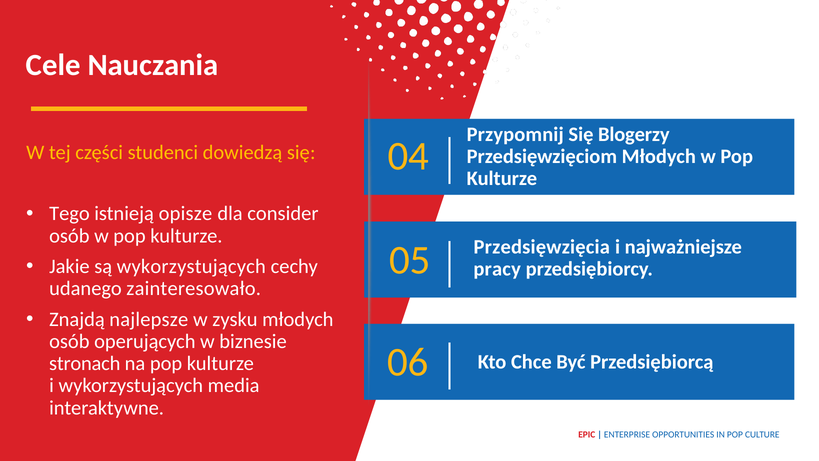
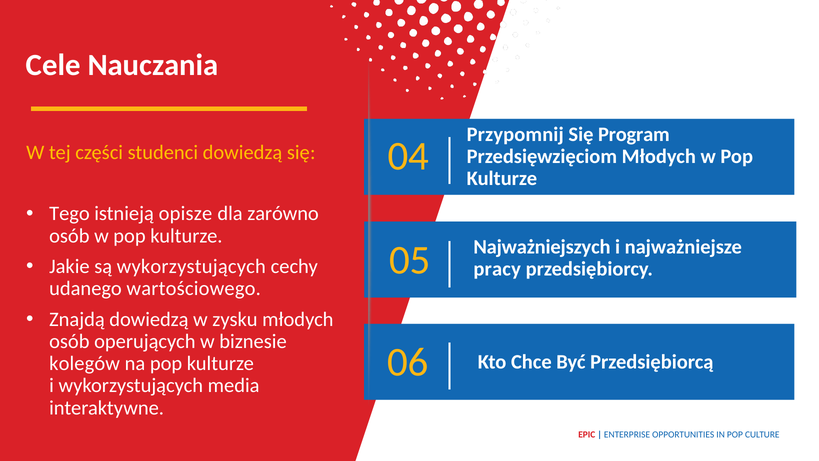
Blogerzy: Blogerzy -> Program (634, 134)
consider: consider -> zarówno (283, 214)
Przedsięwzięcia: Przedsięwzięcia -> Najważniejszych (542, 247)
zainteresowało: zainteresowało -> wartościowego (194, 288)
Znajdą najlepsze: najlepsze -> dowiedzą (149, 319)
stronach: stronach -> kolegów (85, 363)
